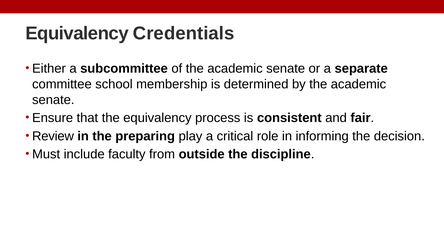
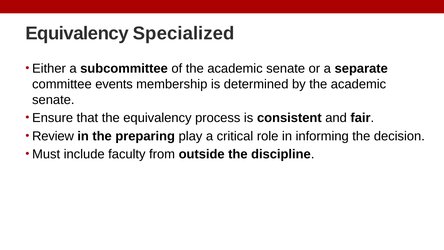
Credentials: Credentials -> Specialized (184, 33)
school: school -> events (114, 84)
